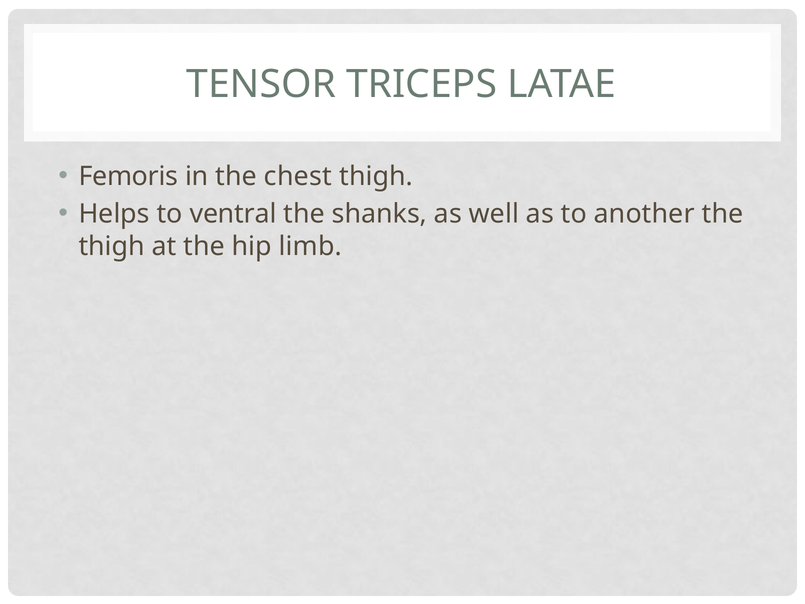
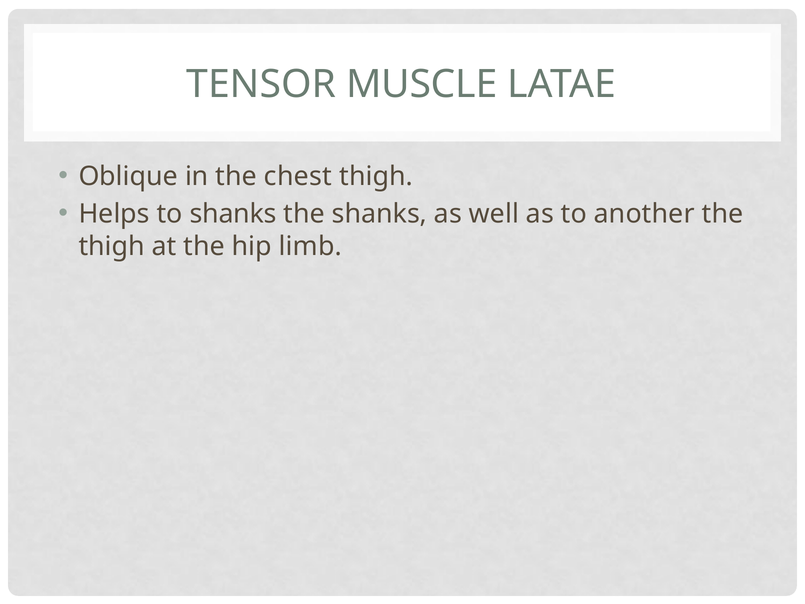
TRICEPS: TRICEPS -> MUSCLE (422, 84)
Femoris: Femoris -> Oblique (128, 176)
to ventral: ventral -> shanks (233, 214)
